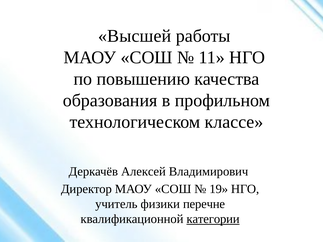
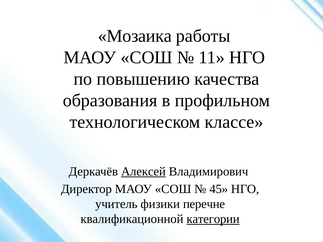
Высшей: Высшей -> Мозаика (135, 36)
Алексей underline: none -> present (143, 172)
19: 19 -> 45 (219, 189)
